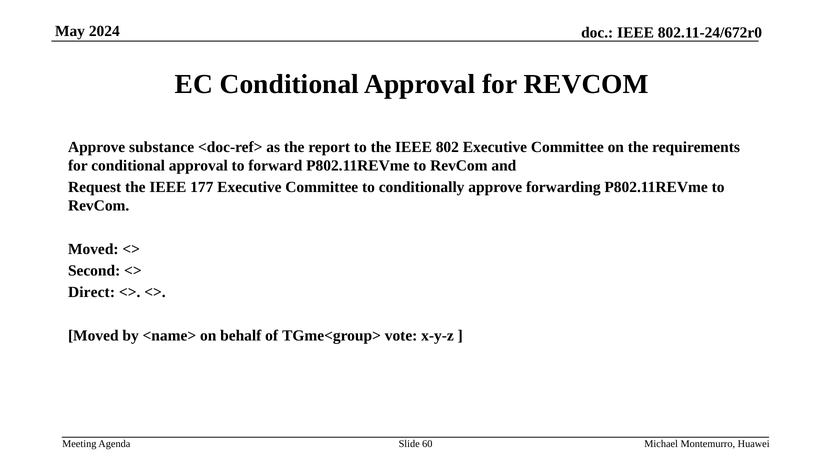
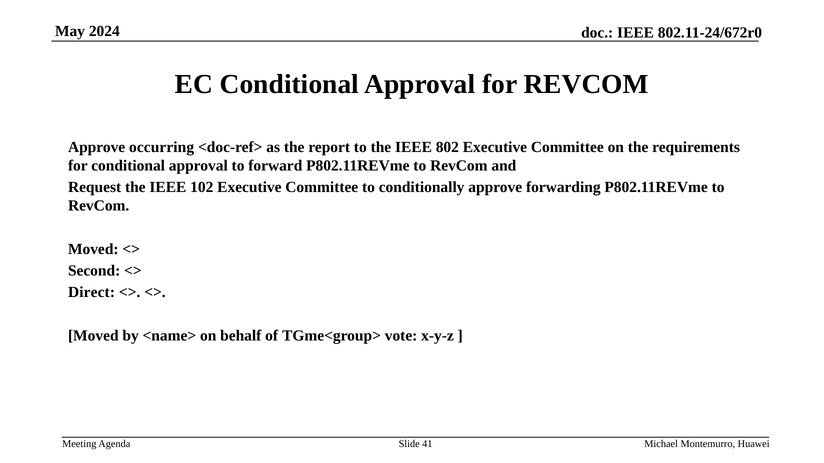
substance: substance -> occurring (162, 147)
177: 177 -> 102 (202, 188)
60: 60 -> 41 (427, 445)
